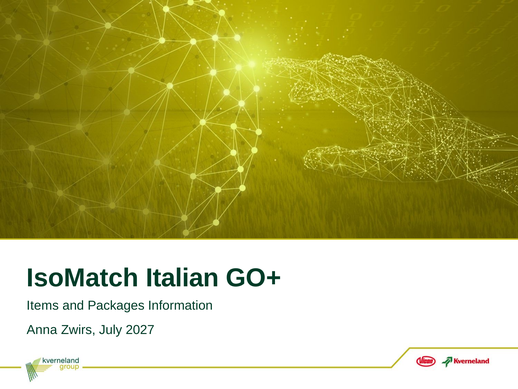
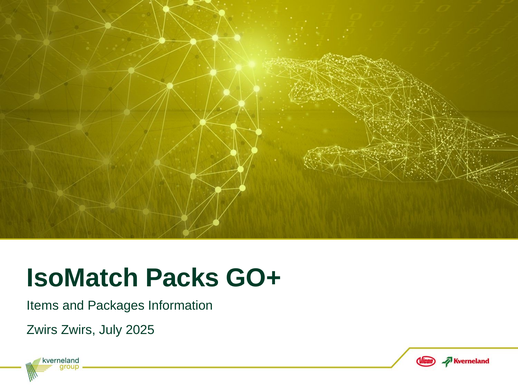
Italian: Italian -> Packs (182, 278)
Anna: Anna -> Zwirs (42, 329)
2027: 2027 -> 2025 (140, 329)
